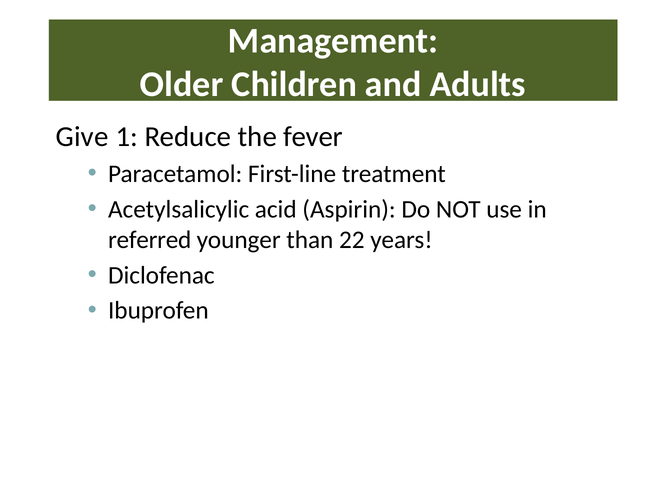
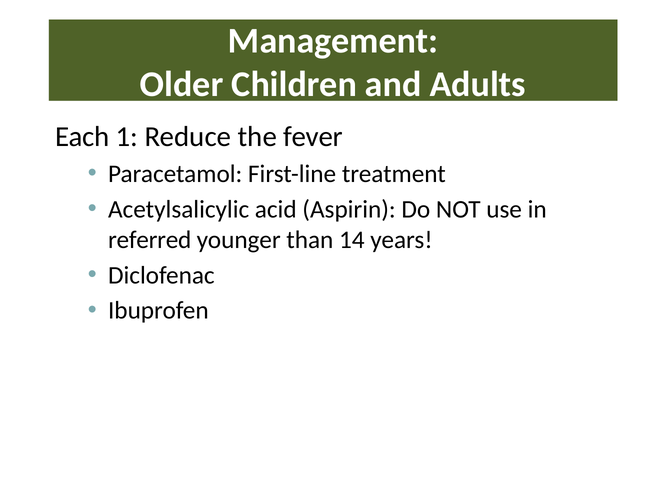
Give: Give -> Each (82, 136)
22: 22 -> 14 (352, 239)
